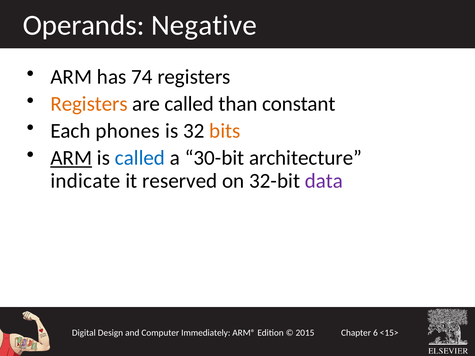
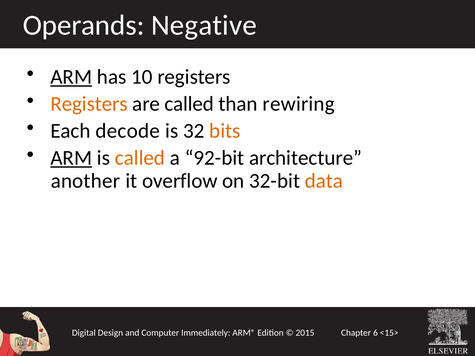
ARM underline: none -> present (71, 77)
74: 74 -> 10 (142, 77)
constant: constant -> rewiring (299, 104)
phones: phones -> decode (128, 131)
called colour: blue -> orange (140, 158)
30-bit: 30-bit -> 92-bit (215, 158)
indicate: indicate -> another (85, 181)
reserved: reserved -> overflow (180, 181)
data colour: purple -> orange (324, 181)
